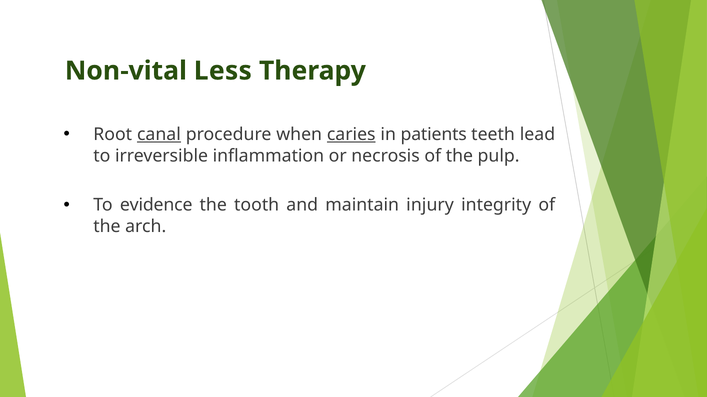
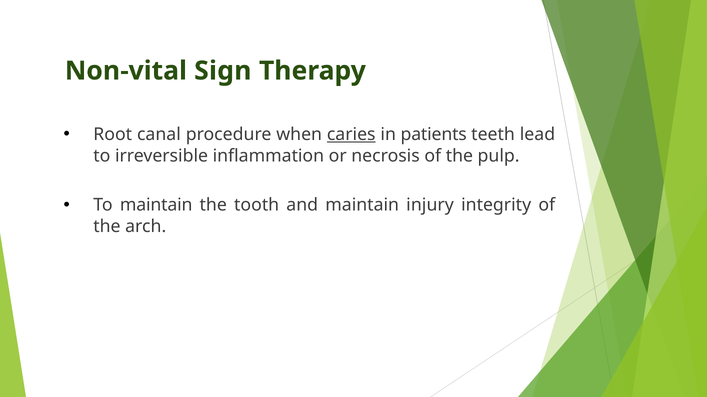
Less: Less -> Sign (223, 71)
canal underline: present -> none (159, 135)
To evidence: evidence -> maintain (156, 206)
